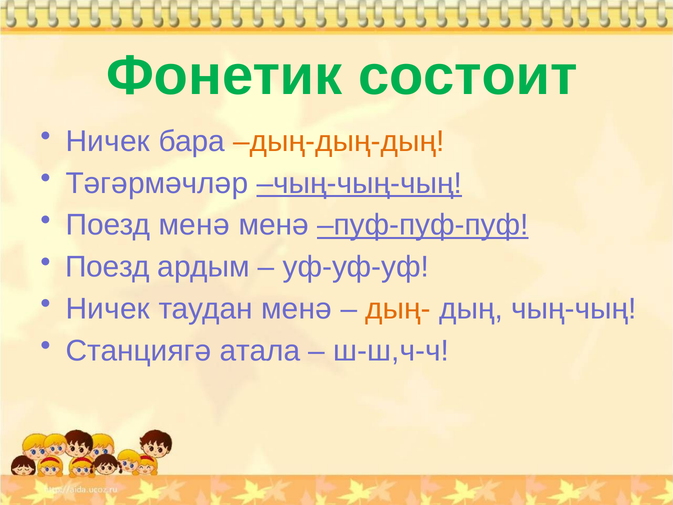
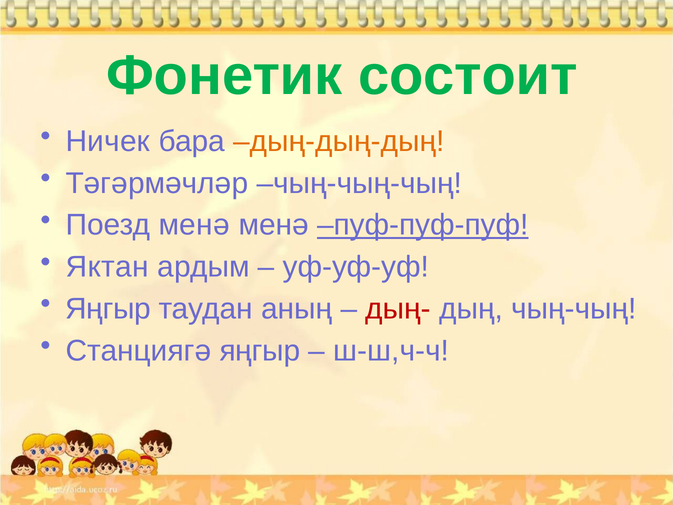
чың-чың-чың underline: present -> none (359, 183)
Поезд: Поезд -> Яктан (107, 267)
Ничек: Ничек -> Яңгыр (108, 309)
таудан менә: менә -> аның (297, 309)
дың- colour: orange -> red (398, 309)
Станциягә атала: атала -> яңгыр (260, 351)
